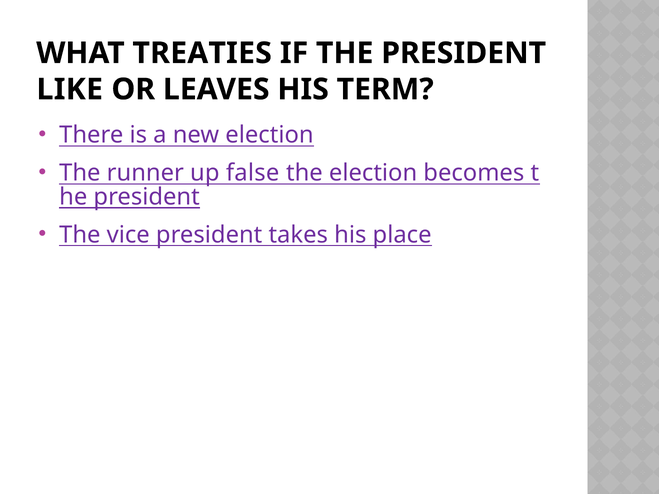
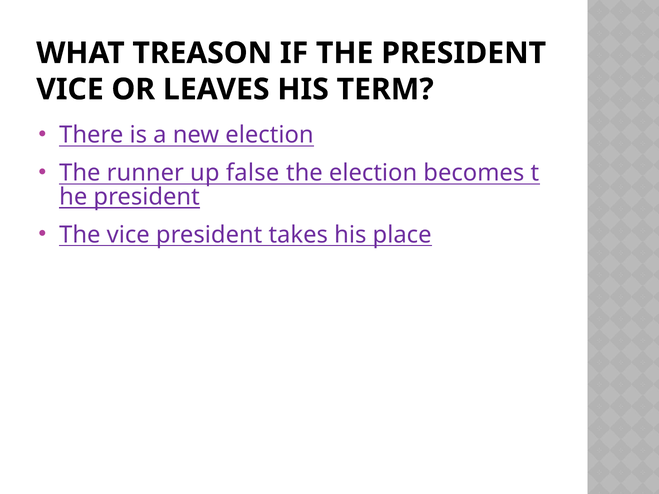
TREATIES: TREATIES -> TREASON (202, 53)
LIKE: LIKE -> VICE (70, 89)
